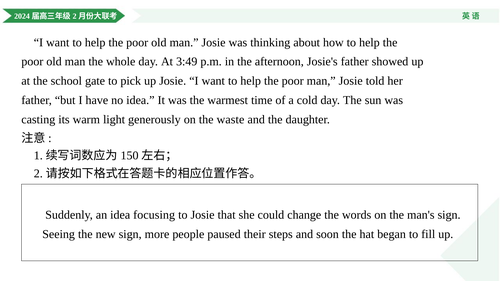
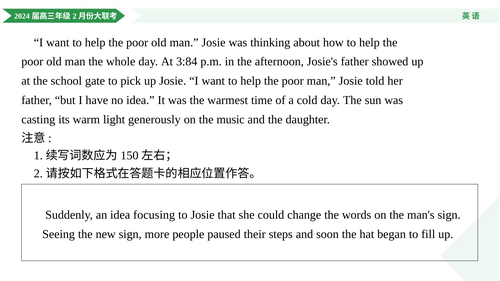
3:49: 3:49 -> 3:84 (187, 62)
waste: waste -> music (231, 120)
